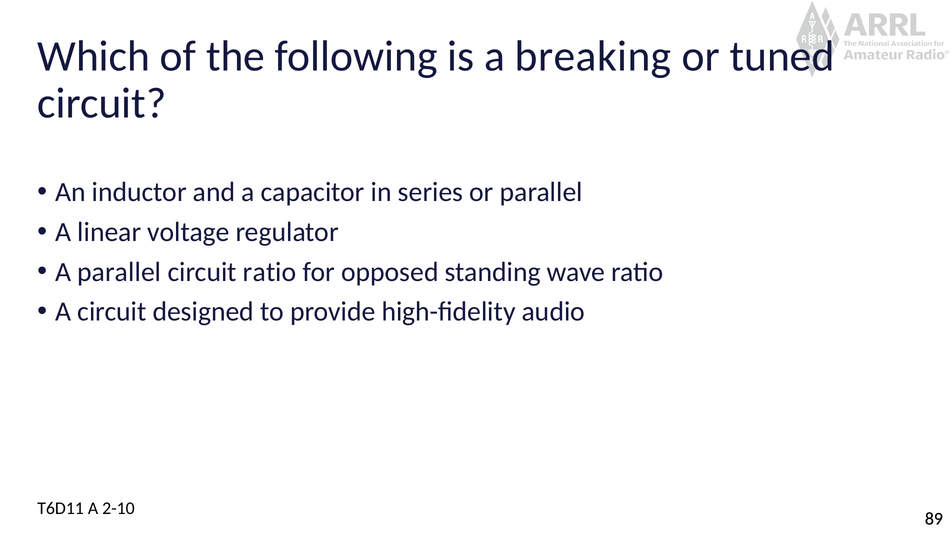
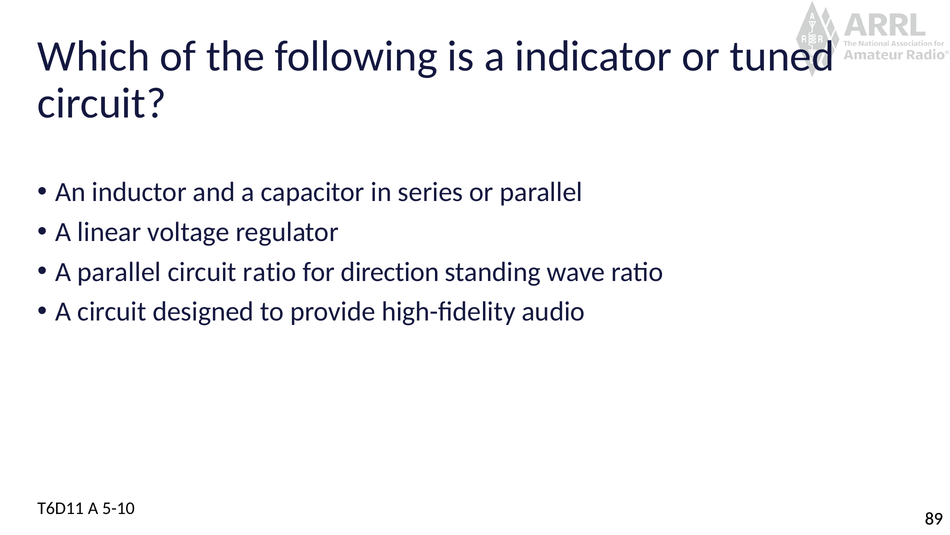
breaking: breaking -> indicator (593, 56)
opposed: opposed -> direction (390, 272)
2-10: 2-10 -> 5-10 (118, 508)
